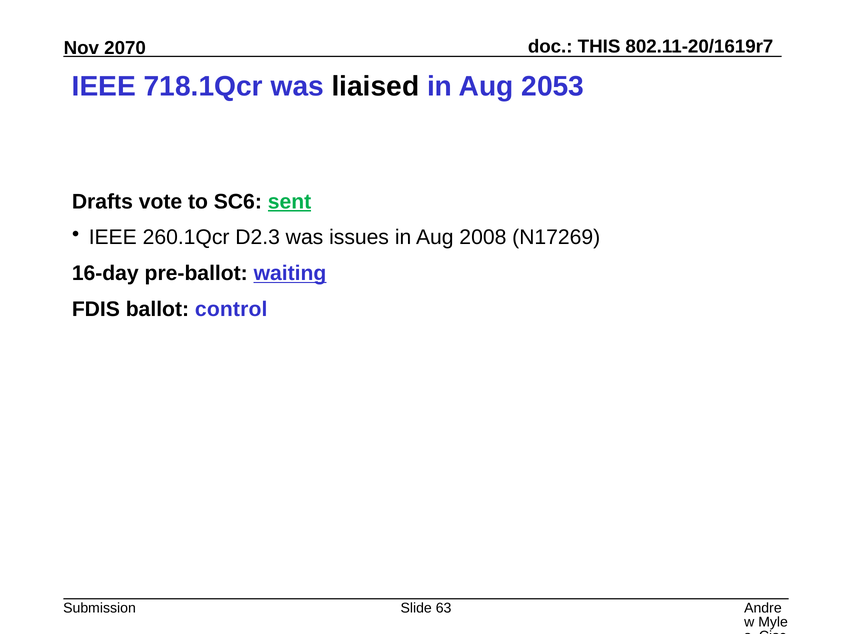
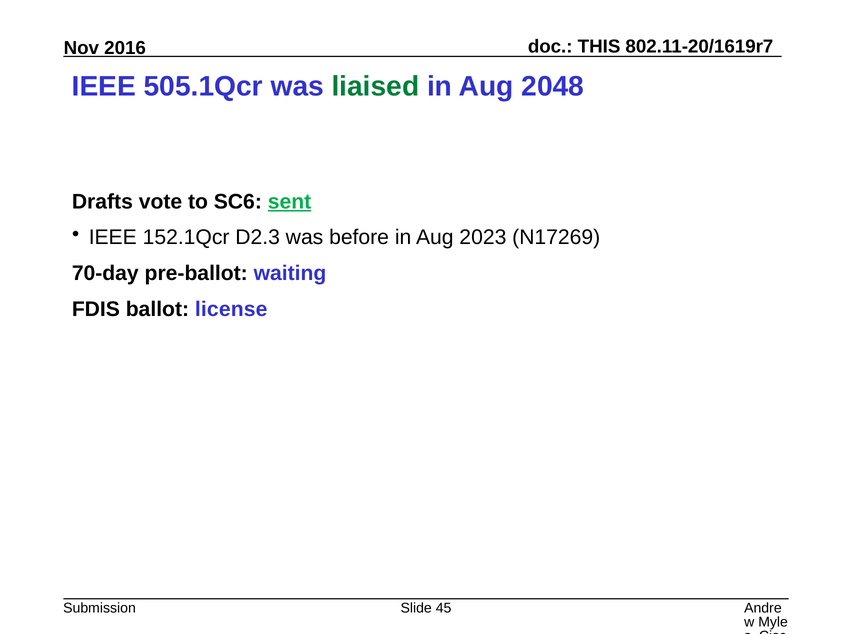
2070: 2070 -> 2016 (125, 48)
718.1Qcr: 718.1Qcr -> 505.1Qcr (203, 87)
liaised colour: black -> green (375, 87)
2053: 2053 -> 2048 (553, 87)
260.1Qcr: 260.1Qcr -> 152.1Qcr (186, 237)
issues: issues -> before (359, 237)
2008: 2008 -> 2023 (483, 237)
16-day: 16-day -> 70-day (105, 273)
waiting underline: present -> none (290, 273)
control: control -> license (231, 309)
63: 63 -> 45 (444, 608)
